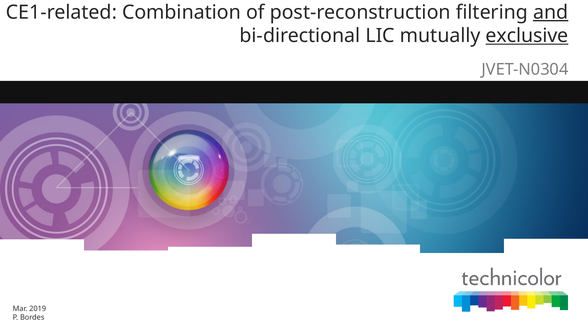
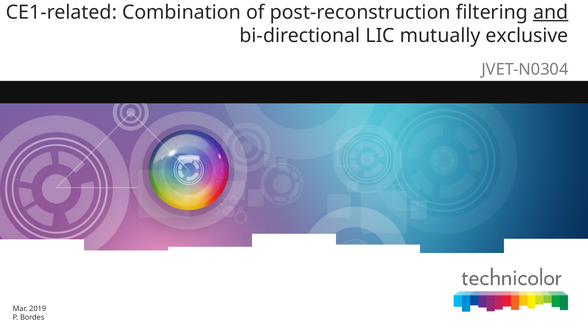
exclusive underline: present -> none (527, 36)
